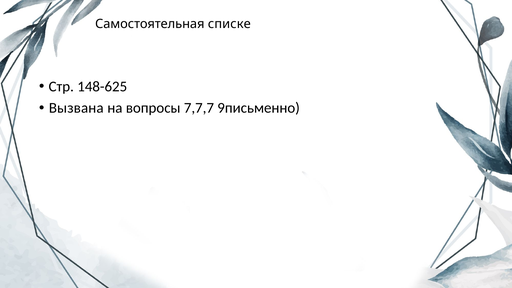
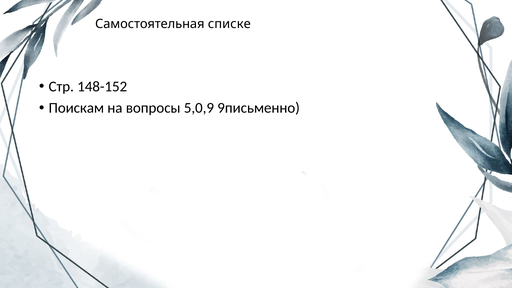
148-625: 148-625 -> 148-152 (102, 87)
Вызвана: Вызвана -> Поискам (76, 108)
7,7,7: 7,7,7 -> 5,0,9 (199, 108)
